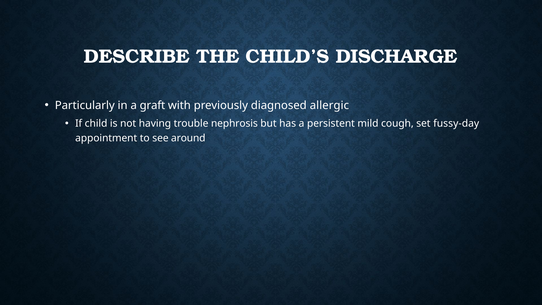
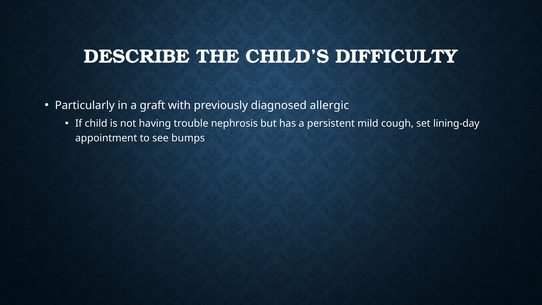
DISCHARGE: DISCHARGE -> DIFFICULTY (397, 56)
fussy-day: fussy-day -> lining-day (456, 124)
around: around -> bumps (188, 138)
